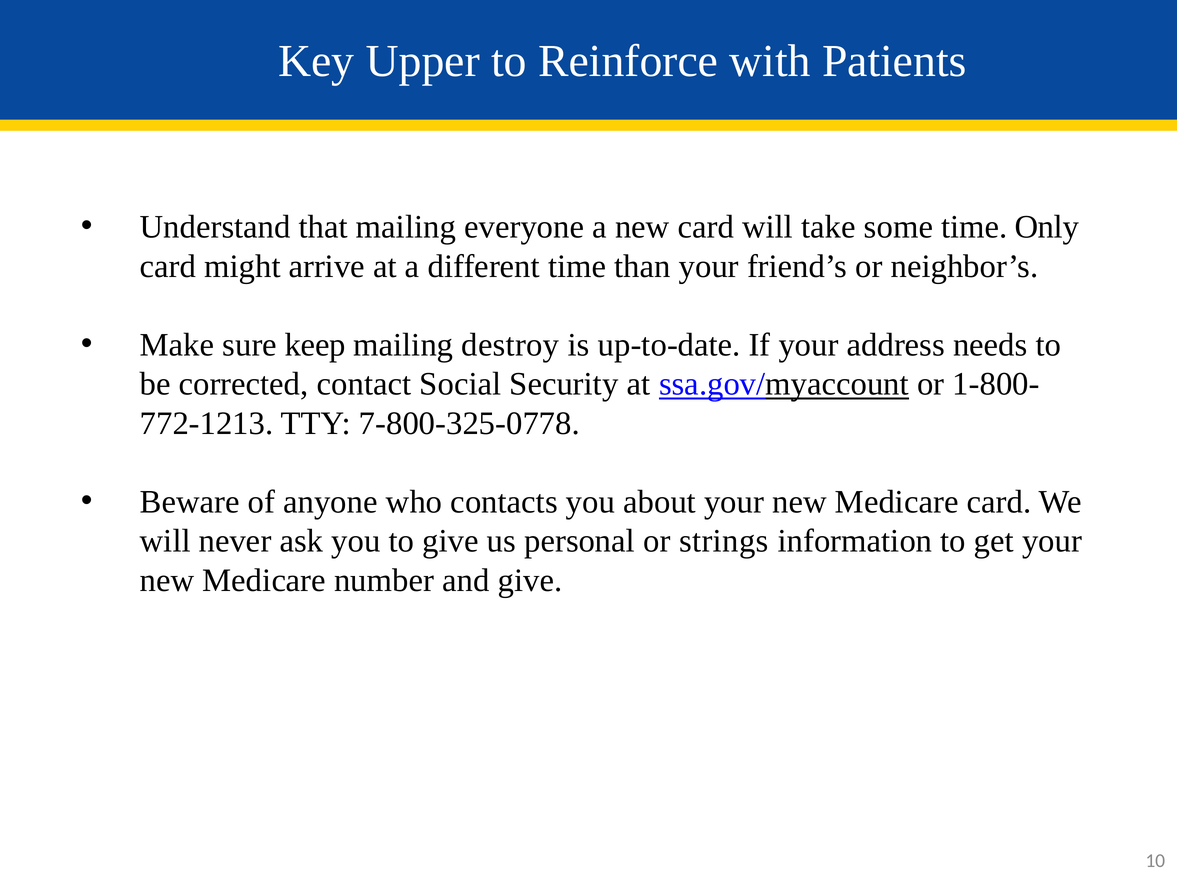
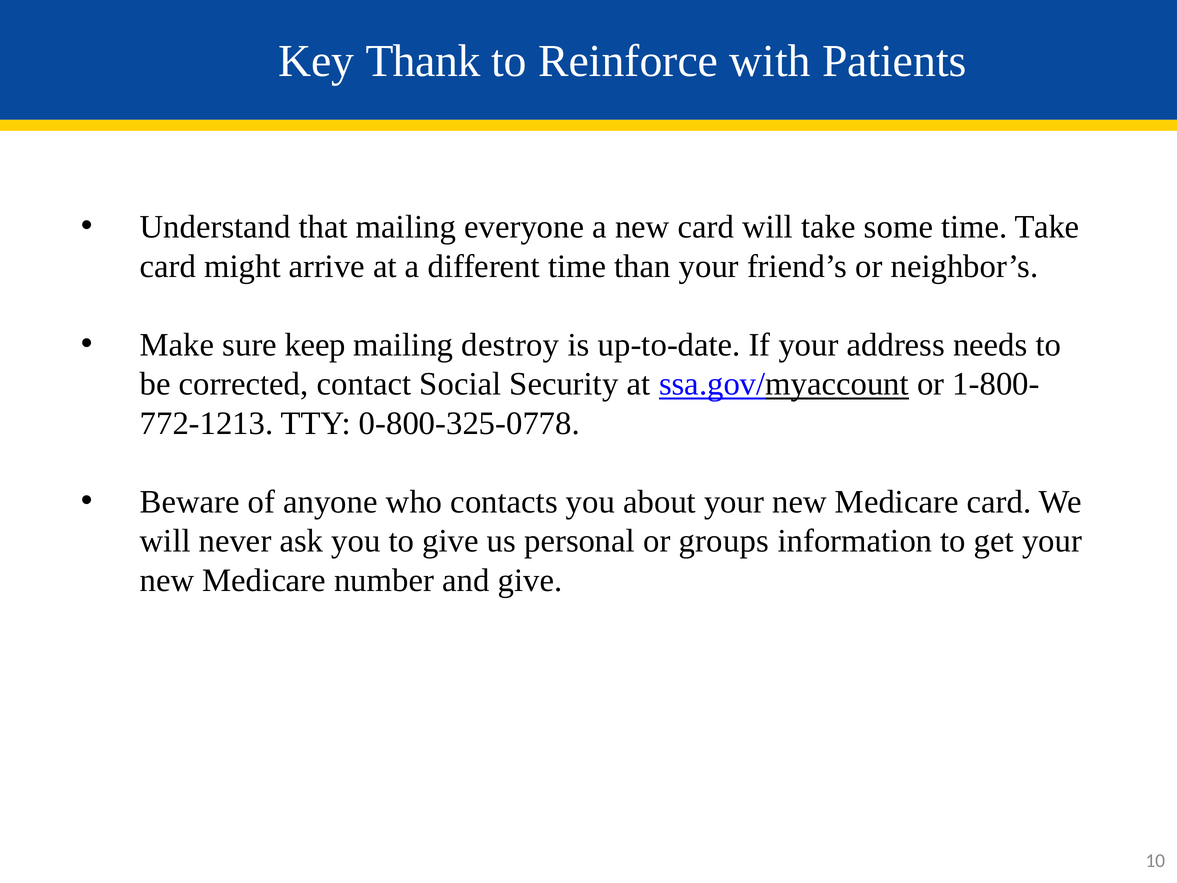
Upper: Upper -> Thank (423, 61)
time Only: Only -> Take (1047, 227)
7-800-325-0778: 7-800-325-0778 -> 0-800-325-0778 (469, 423)
strings: strings -> groups (724, 541)
